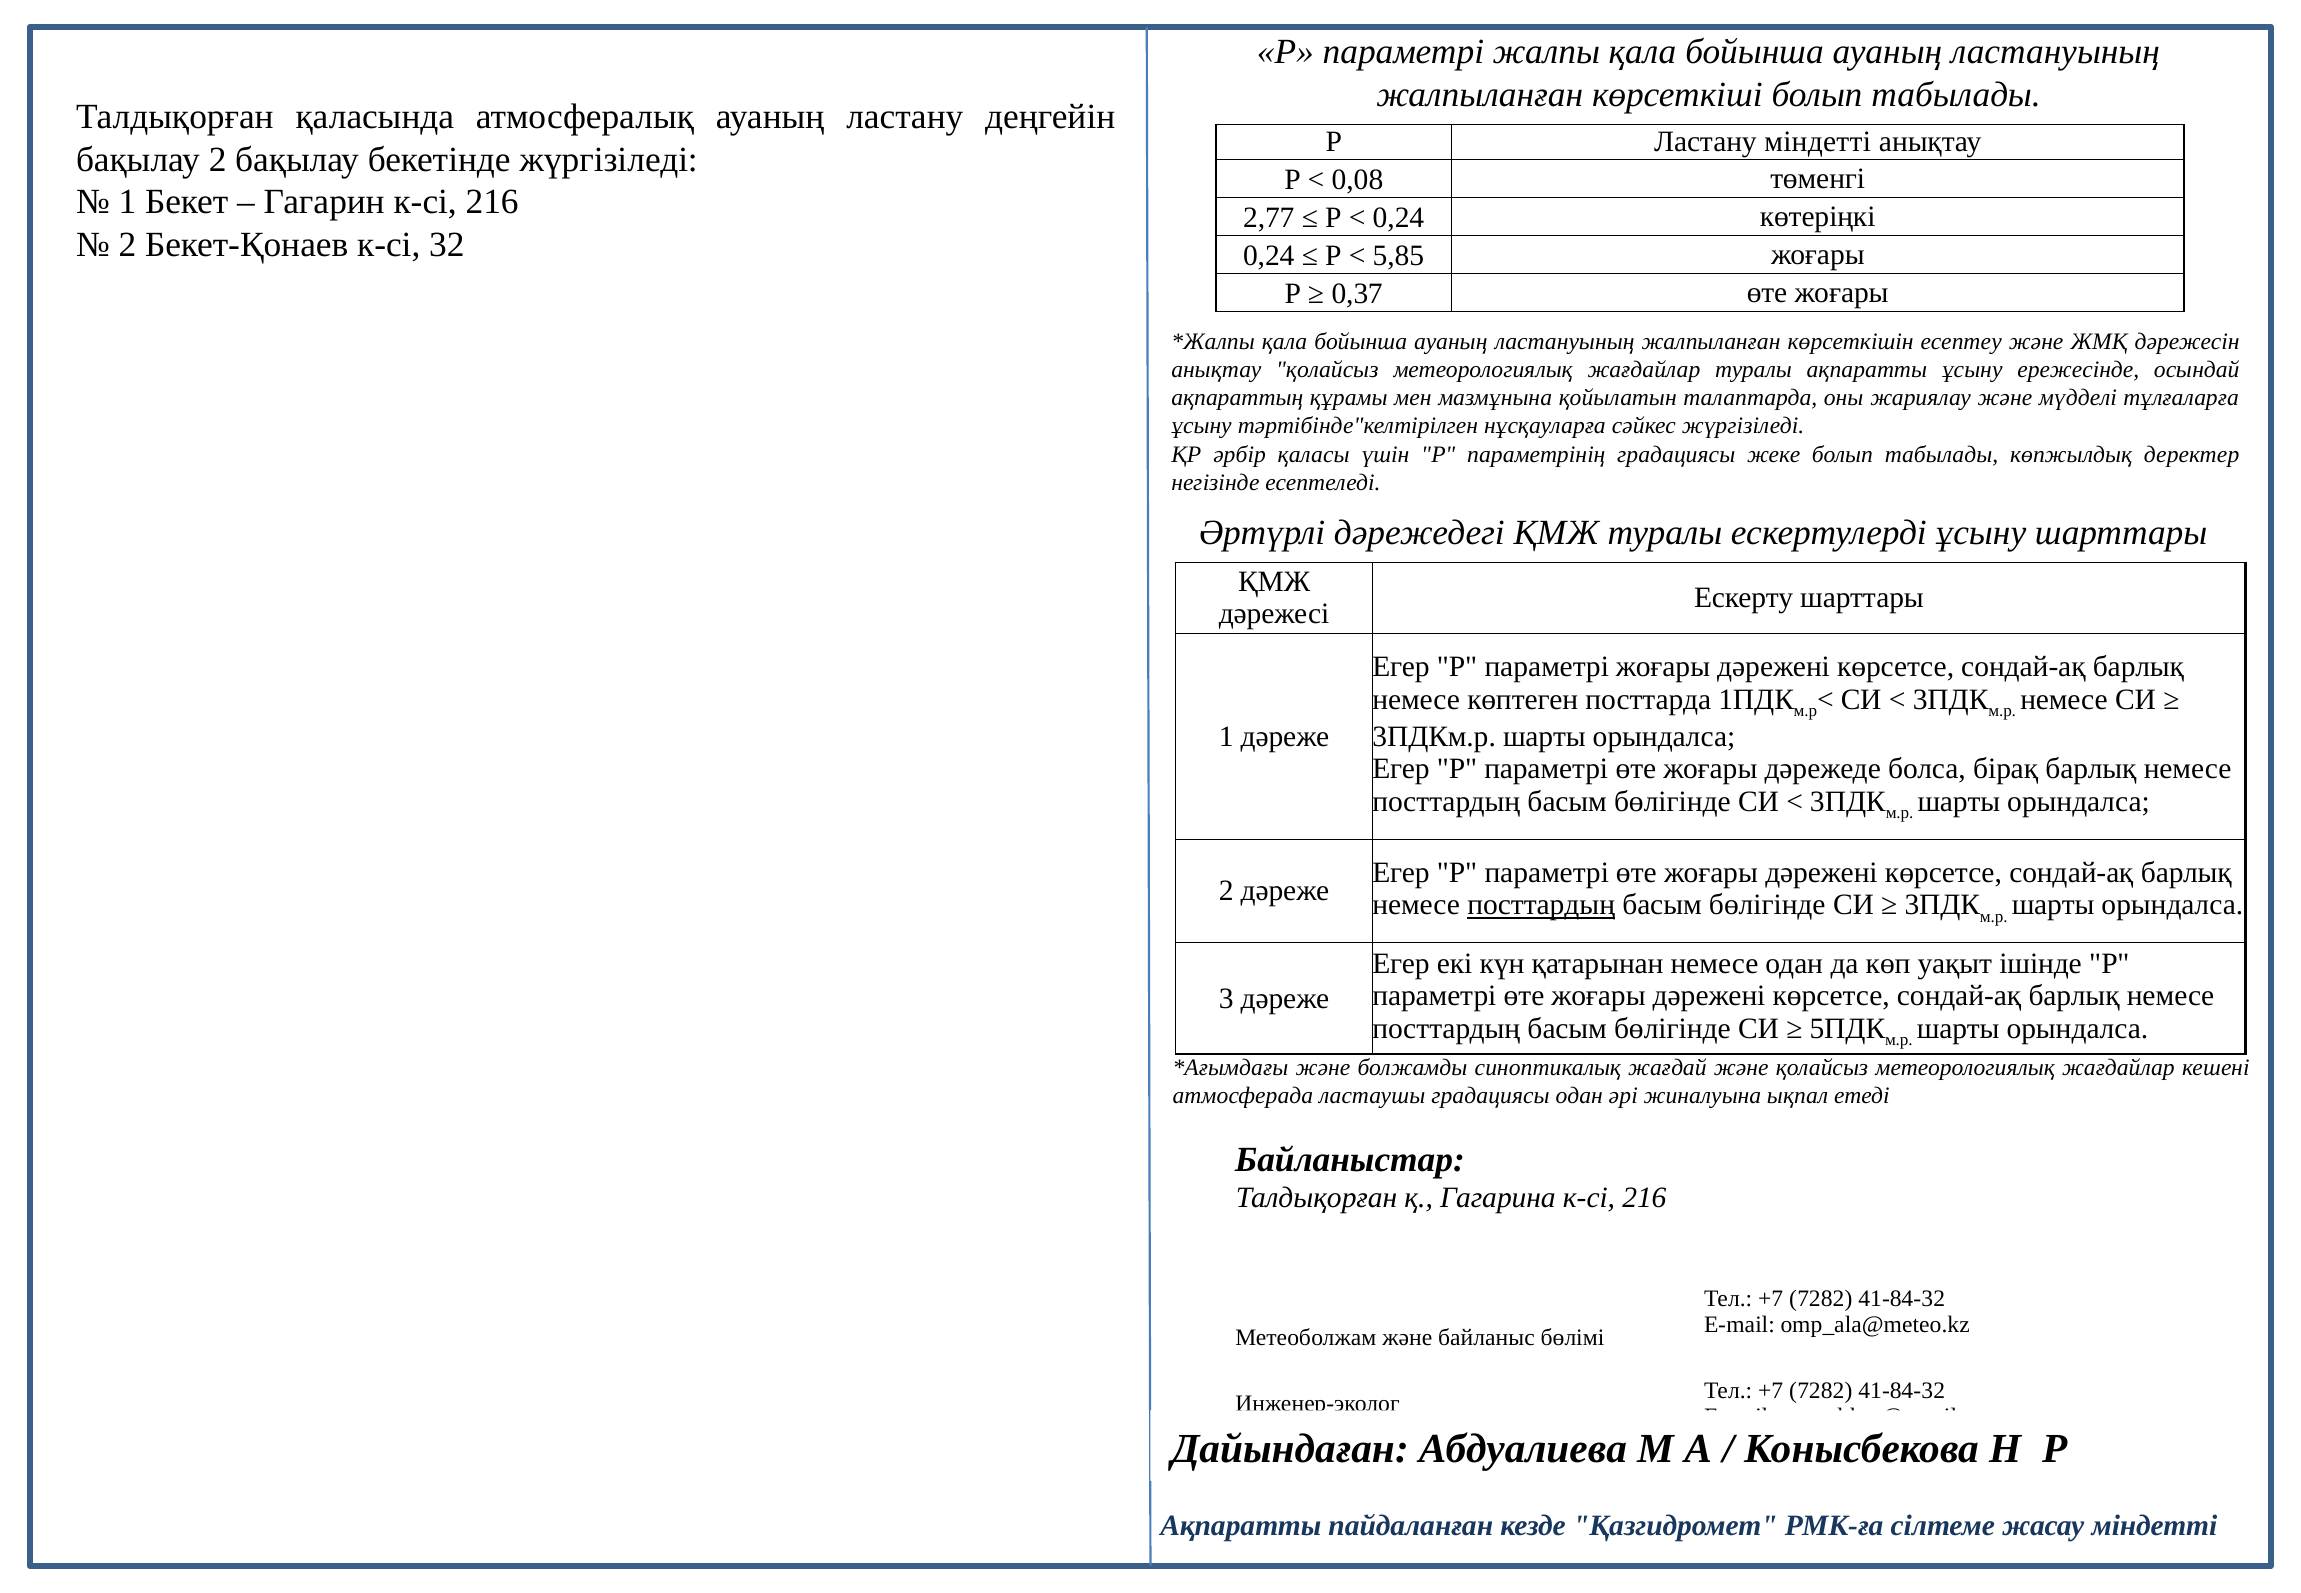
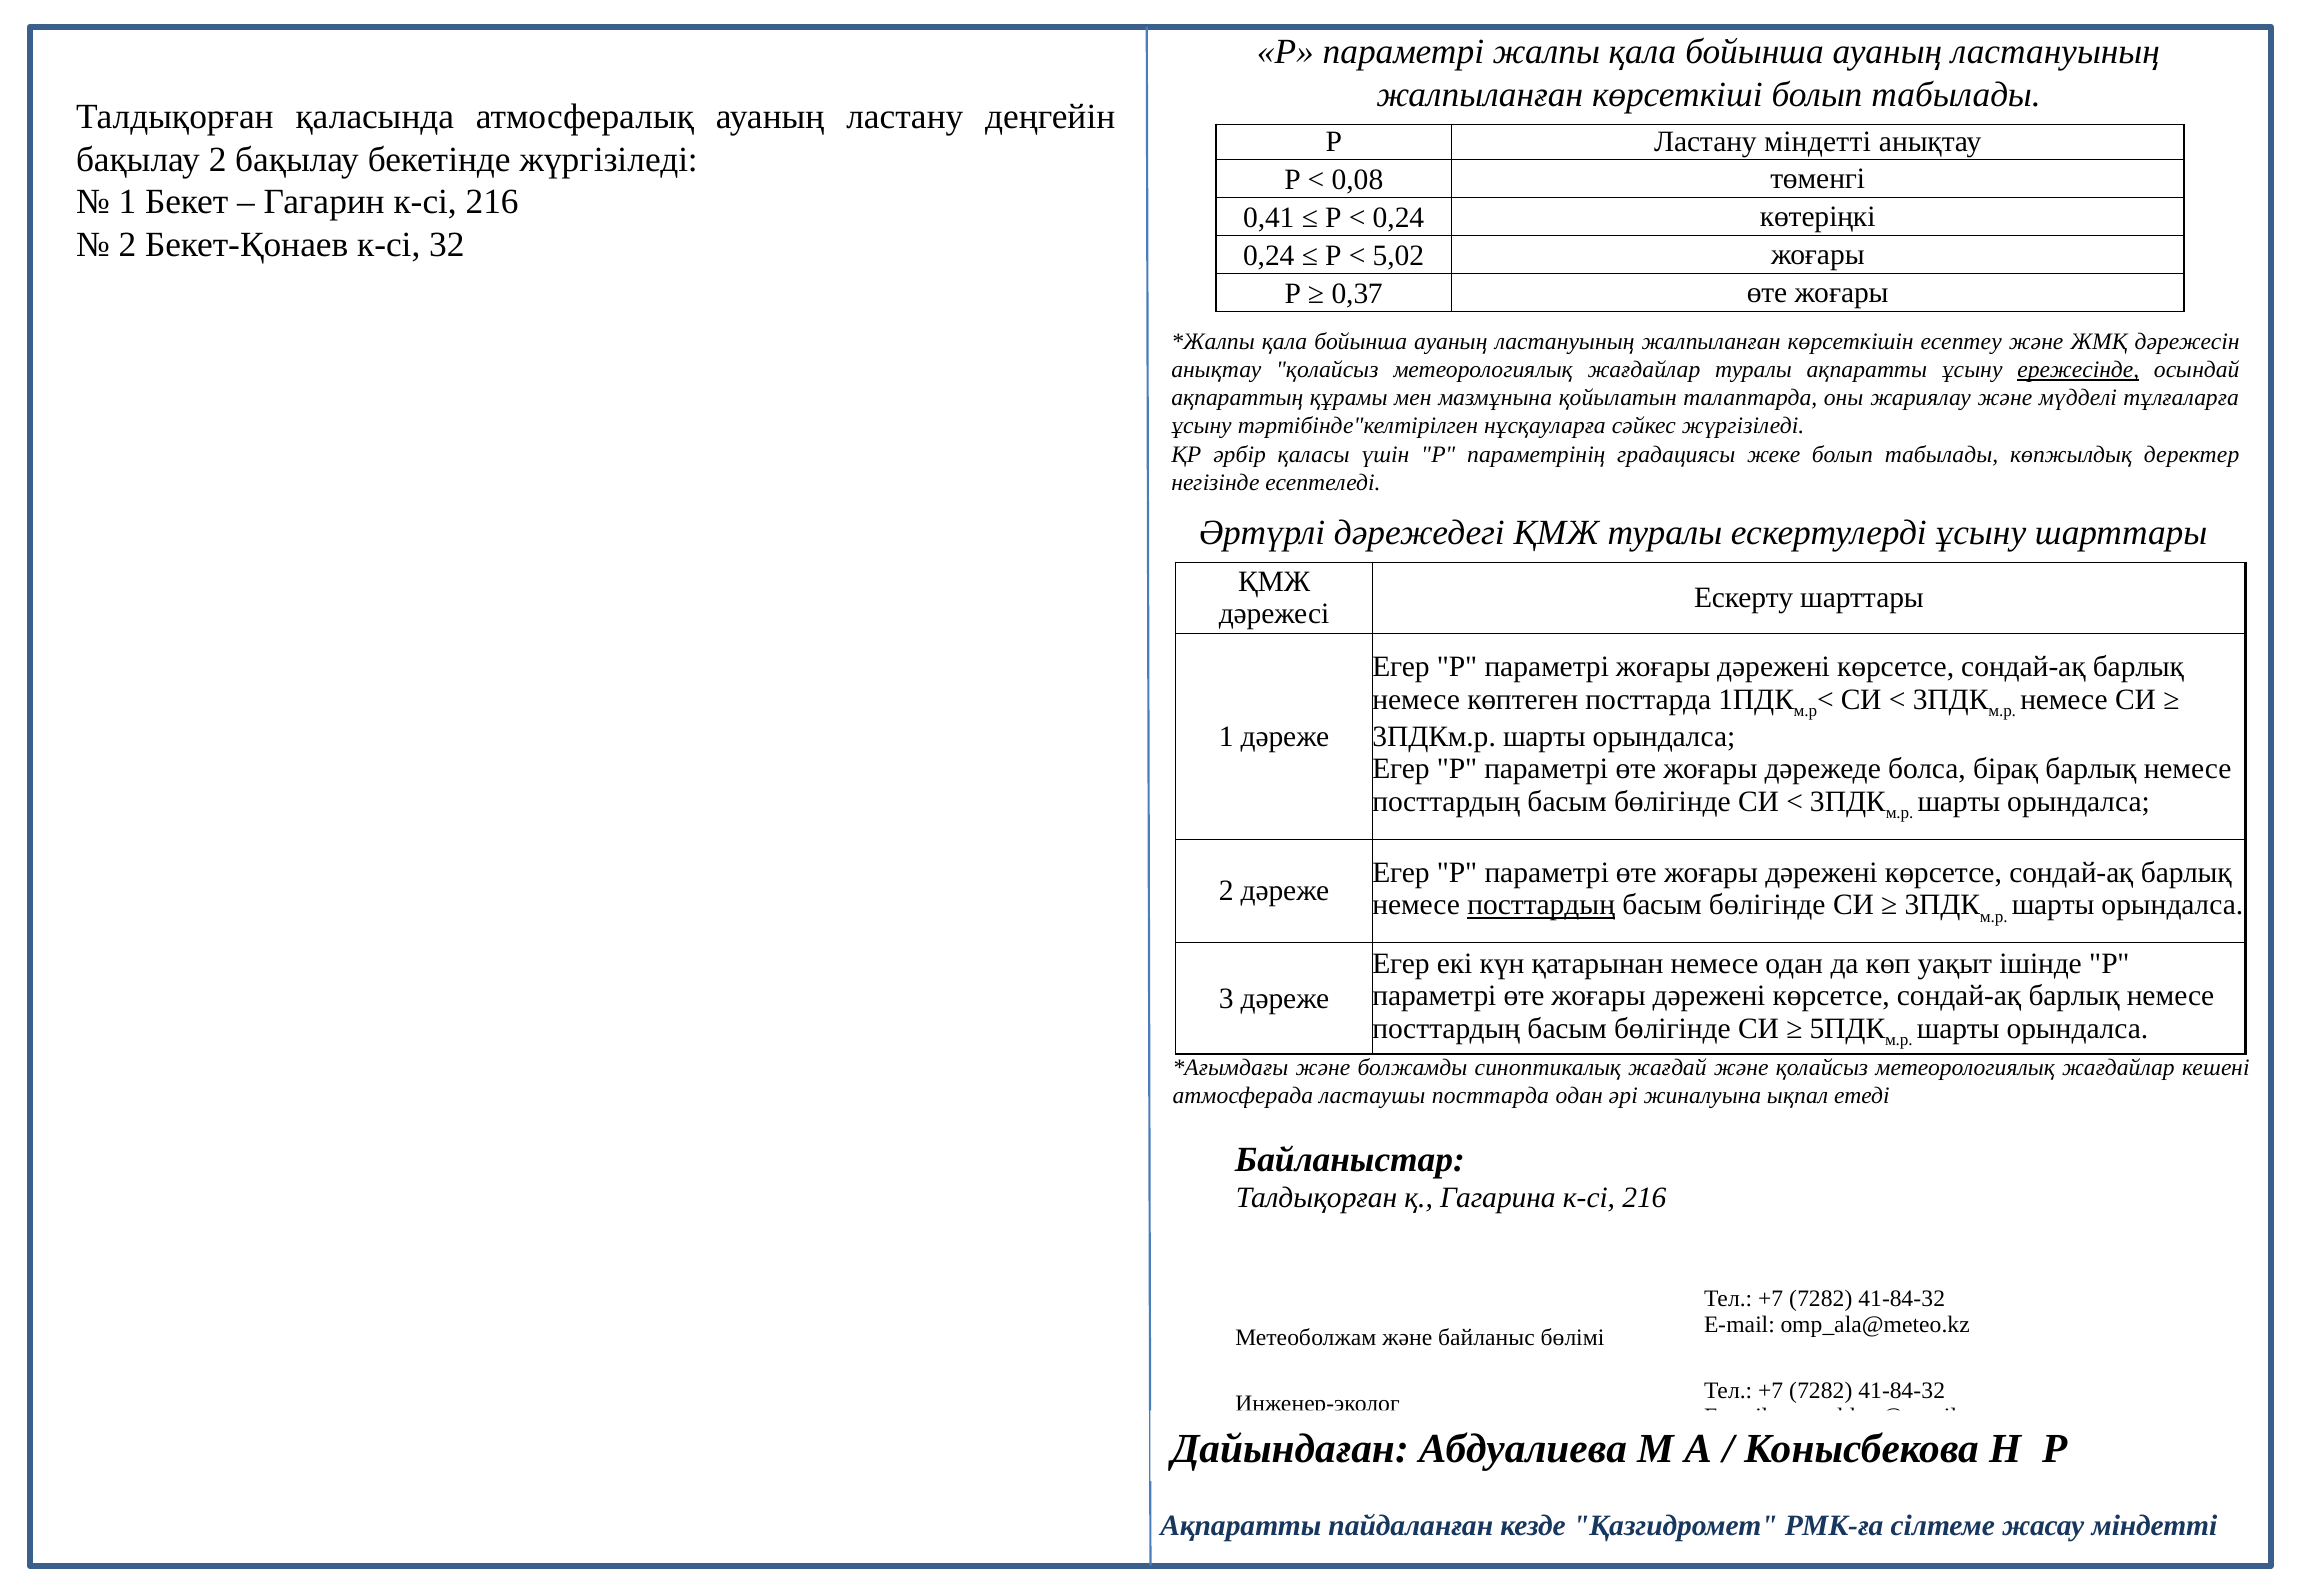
2,77: 2,77 -> 0,41 (1269, 218)
5,85: 5,85 -> 5,02 (1398, 256)
ережесінде underline: none -> present (2078, 370)
ластаушы градациясы: градациясы -> посттарда (1490, 1096)
